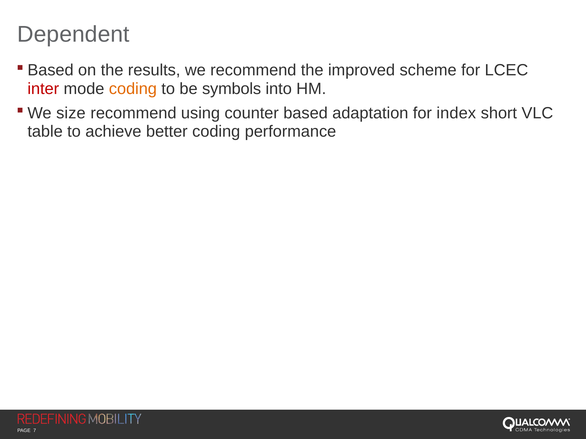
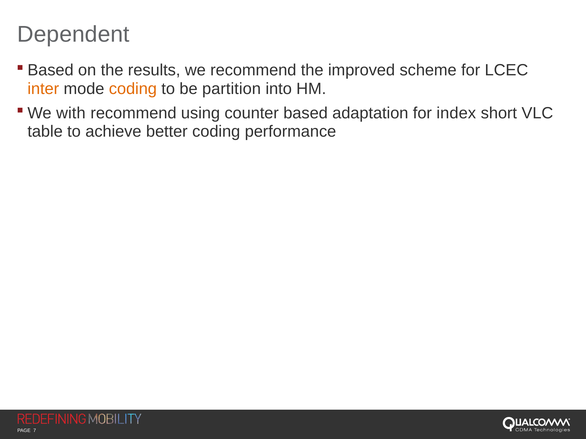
inter colour: red -> orange (43, 89)
symbols: symbols -> partition (232, 89)
size: size -> with (71, 113)
